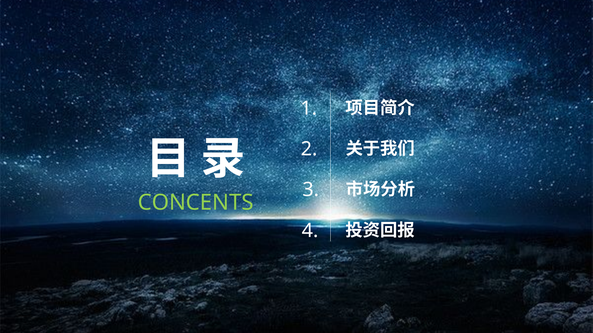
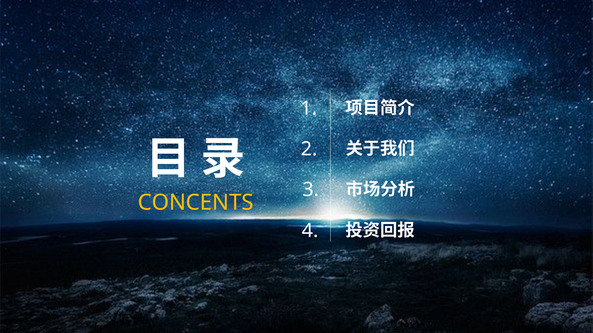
CONCENTS colour: light green -> yellow (196, 203)
